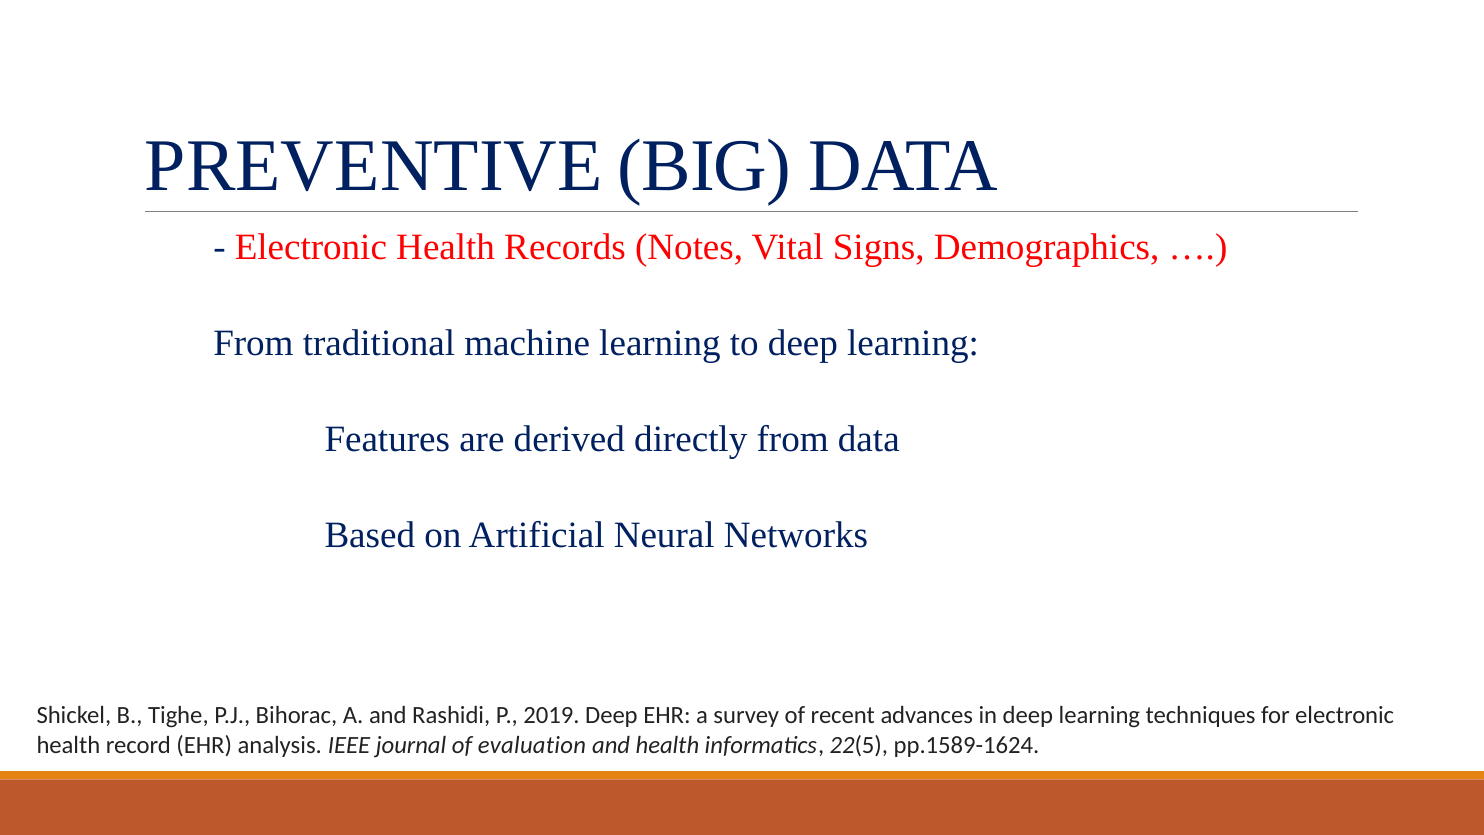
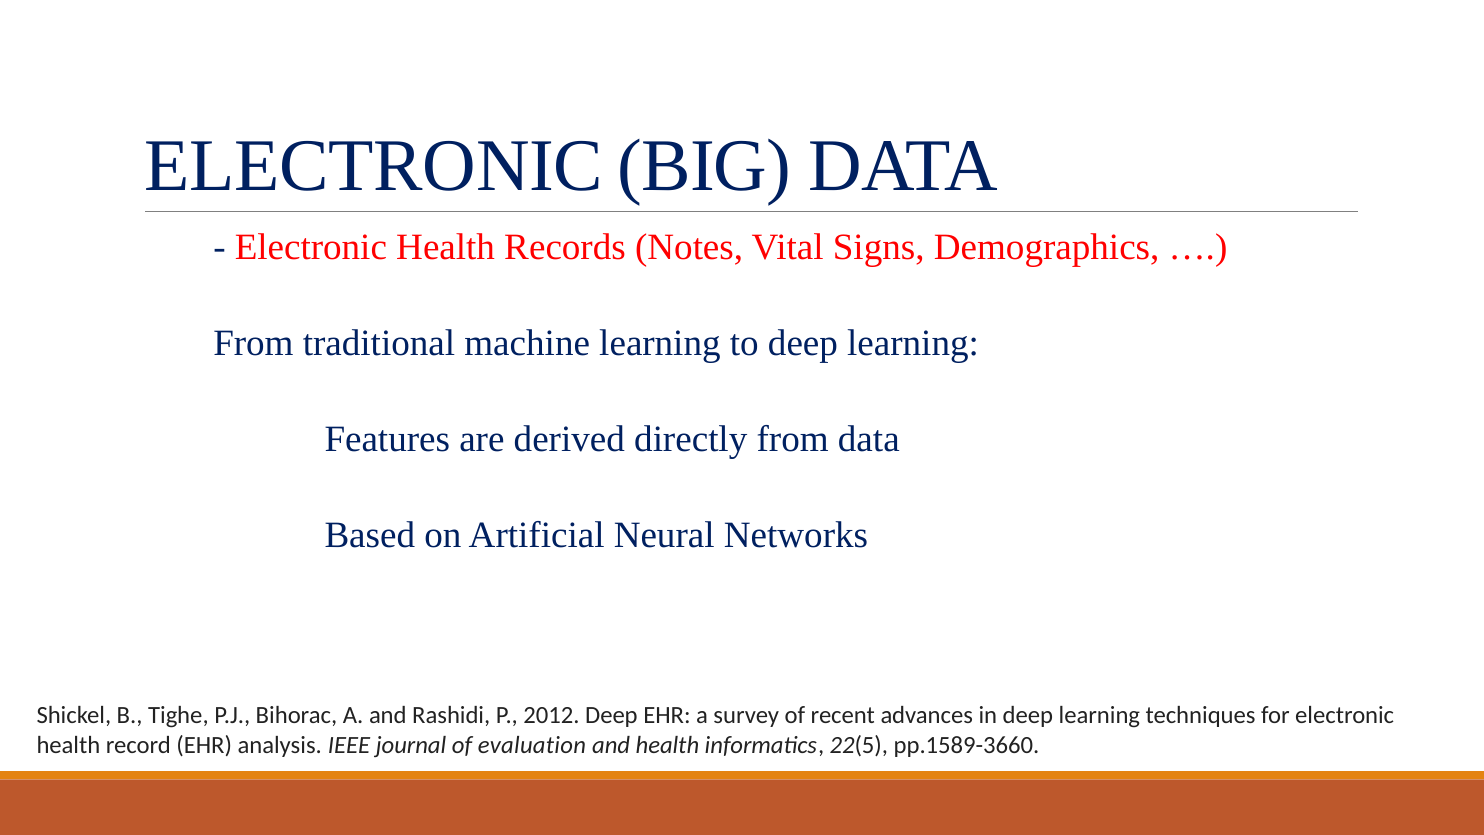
PREVENTIVE: PREVENTIVE -> ELECTRONIC (374, 166)
2019: 2019 -> 2012 (552, 715)
pp.1589-1624: pp.1589-1624 -> pp.1589-3660 (966, 745)
